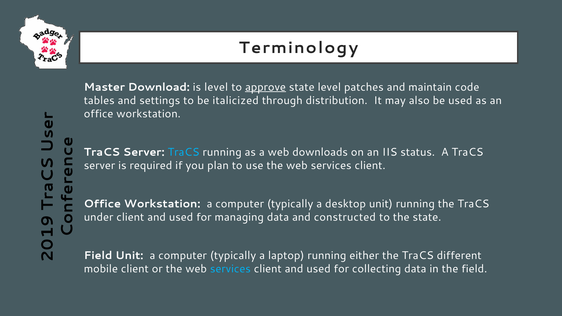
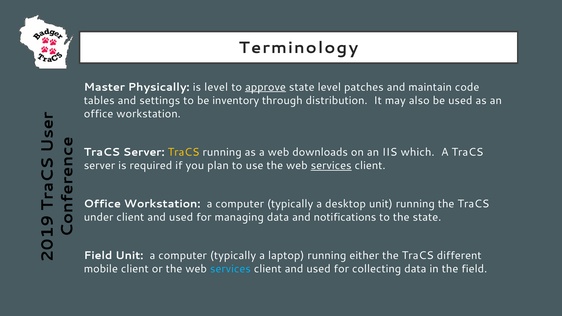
Download: Download -> Physically (159, 87)
italicized: italicized -> inventory (236, 100)
TraCS colour: light blue -> yellow (184, 152)
status: status -> which (418, 152)
services underline: none -> present (331, 165)
constructed: constructed -> notifications (345, 217)
